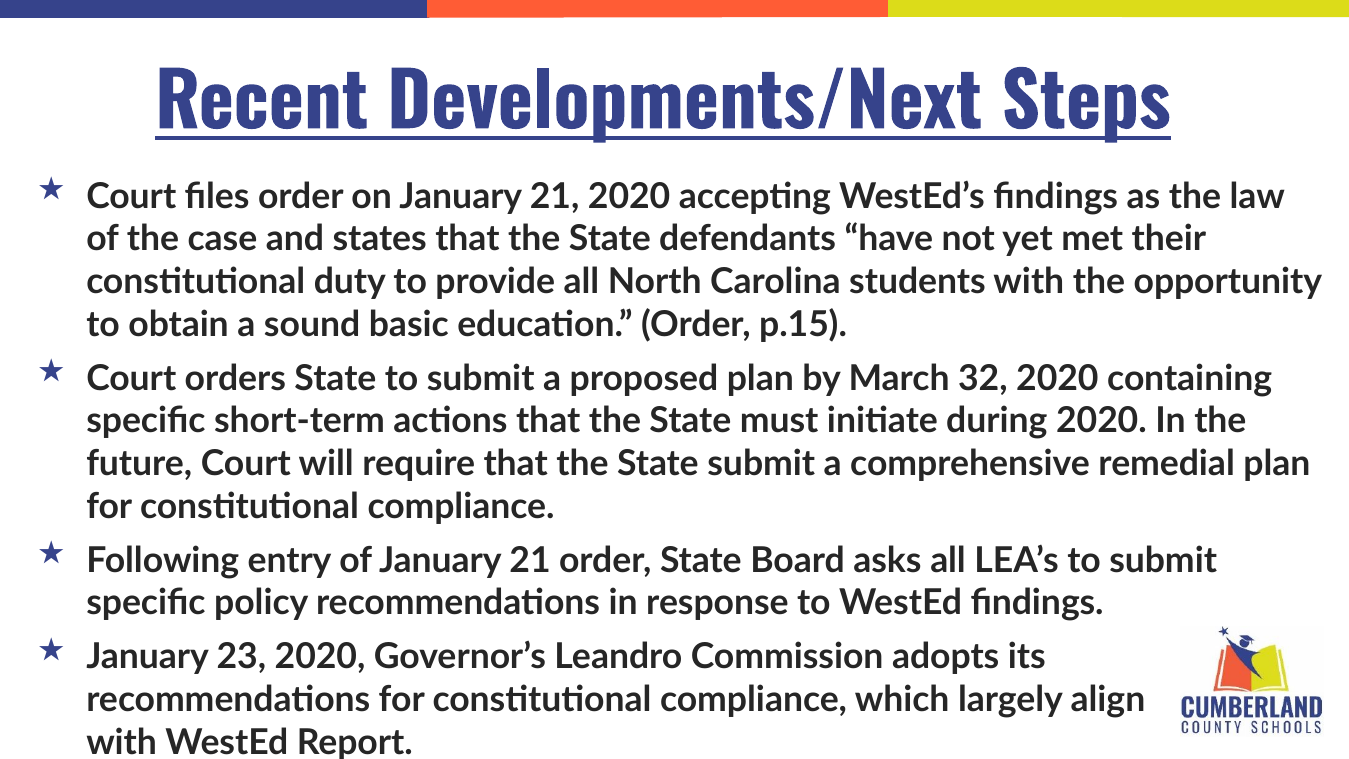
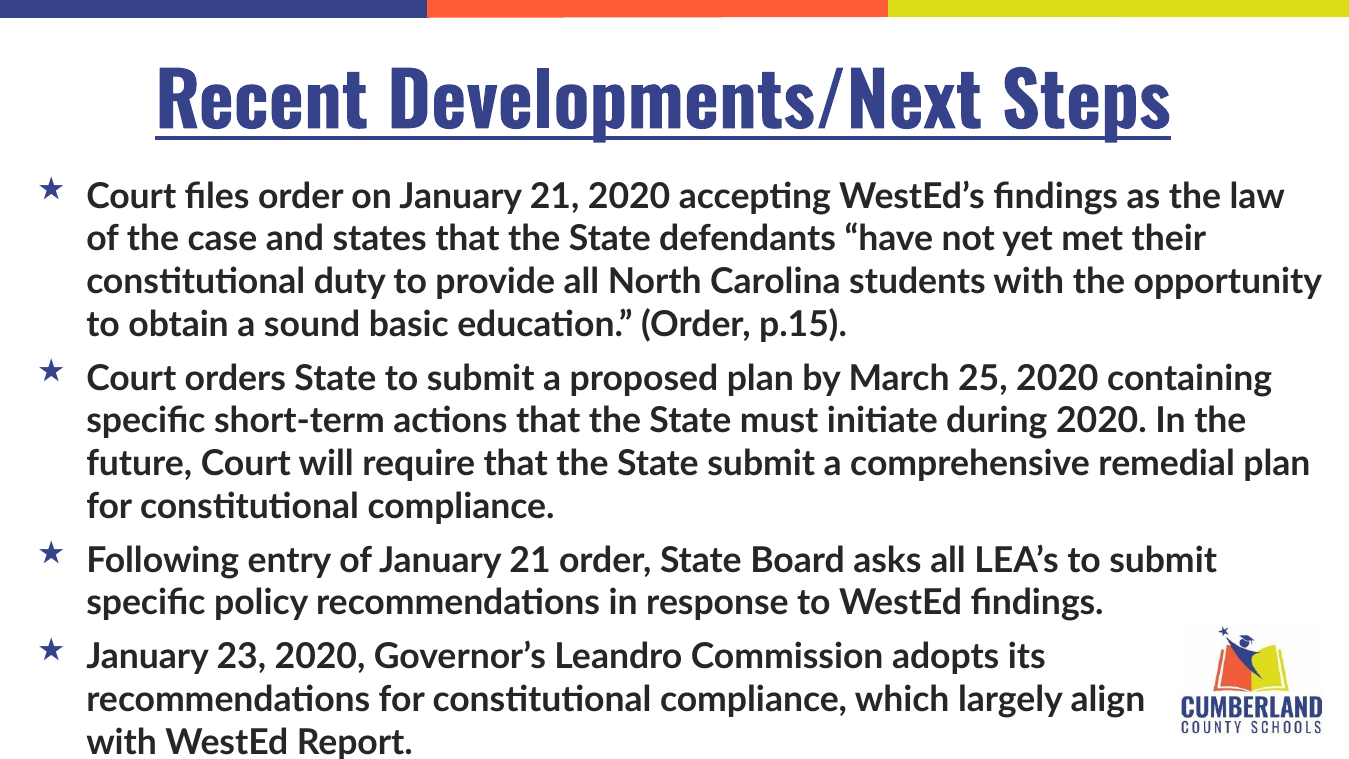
32: 32 -> 25 (983, 378)
